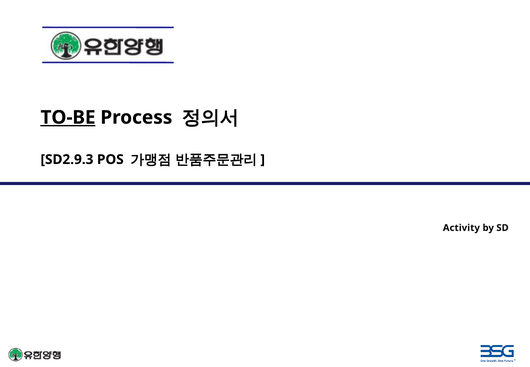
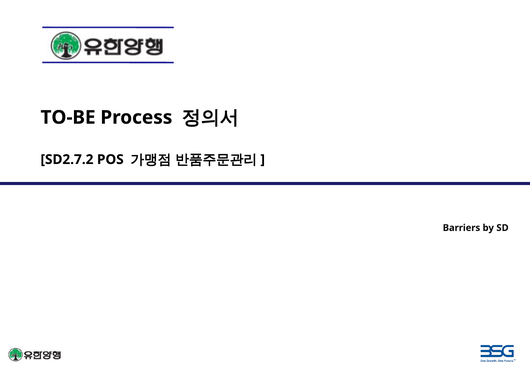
TO-BE underline: present -> none (68, 117)
SD2.9.3: SD2.9.3 -> SD2.7.2 (67, 159)
Activity: Activity -> Barriers (461, 228)
